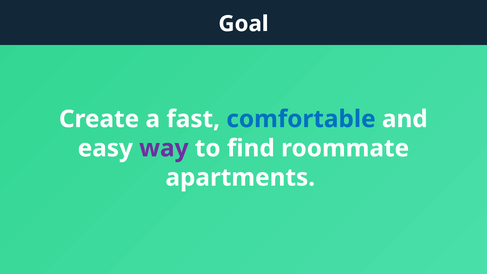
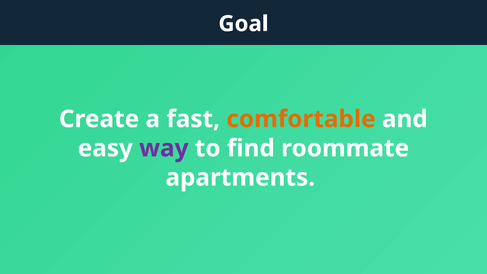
comfortable colour: blue -> orange (301, 119)
